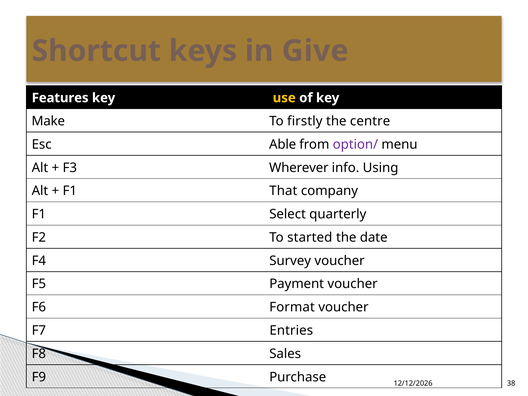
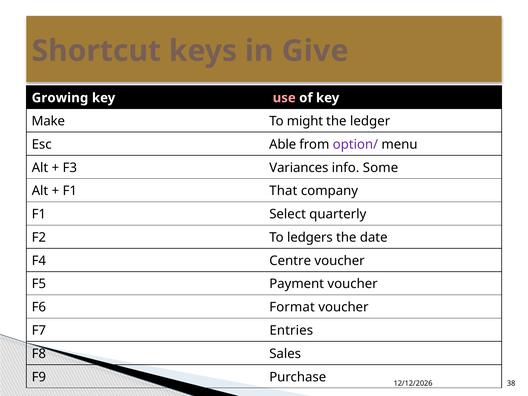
Features: Features -> Growing (60, 98)
use colour: yellow -> pink (284, 98)
firstly: firstly -> might (305, 121)
centre: centre -> ledger (370, 121)
Wherever: Wherever -> Variances (299, 168)
Using: Using -> Some (381, 168)
started: started -> ledgers (310, 237)
Survey: Survey -> Centre (290, 261)
